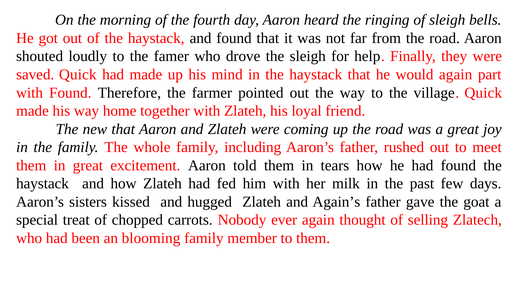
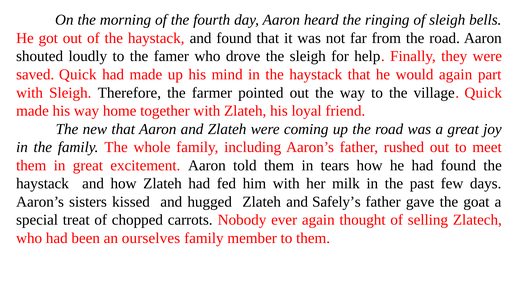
with Found: Found -> Sleigh (70, 93)
Again’s: Again’s -> Safely’s (336, 202)
blooming: blooming -> ourselves (151, 238)
